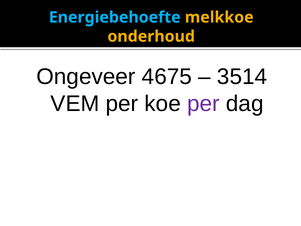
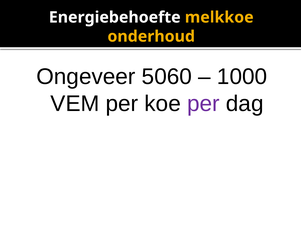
Energiebehoefte colour: light blue -> white (115, 17)
4675: 4675 -> 5060 (167, 77)
3514: 3514 -> 1000 (242, 77)
